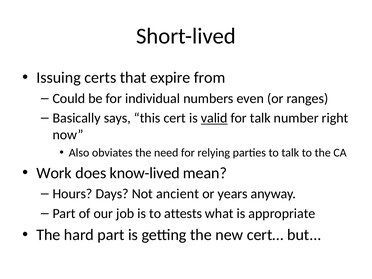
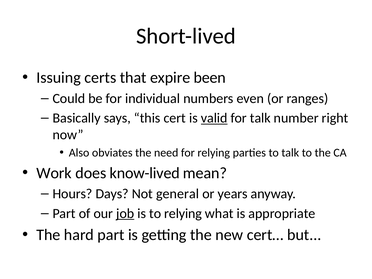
from: from -> been (210, 78)
ancient: ancient -> general (178, 194)
job underline: none -> present (125, 213)
to attests: attests -> relying (183, 213)
